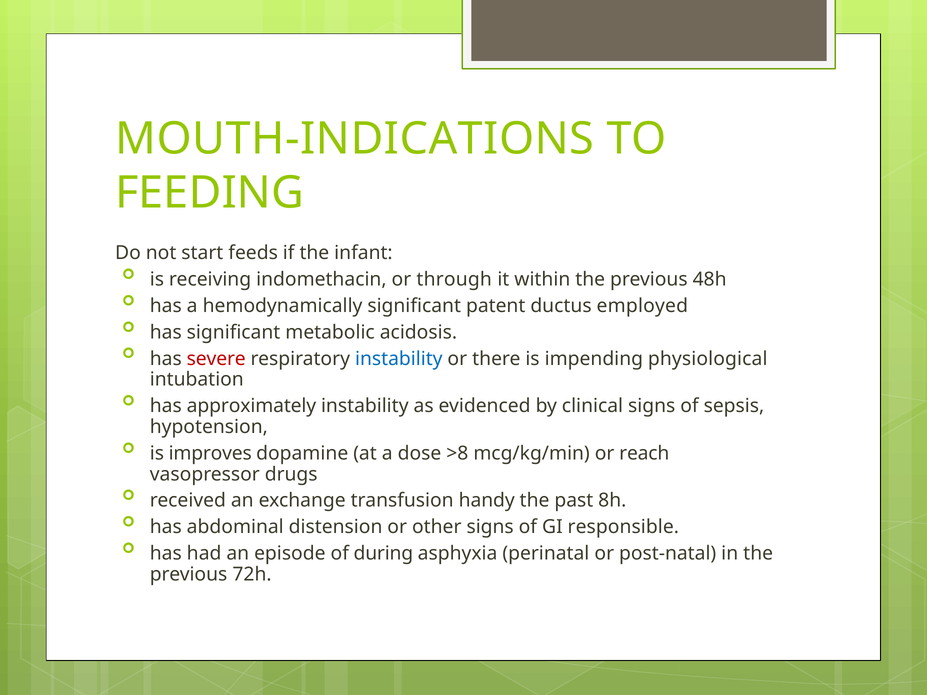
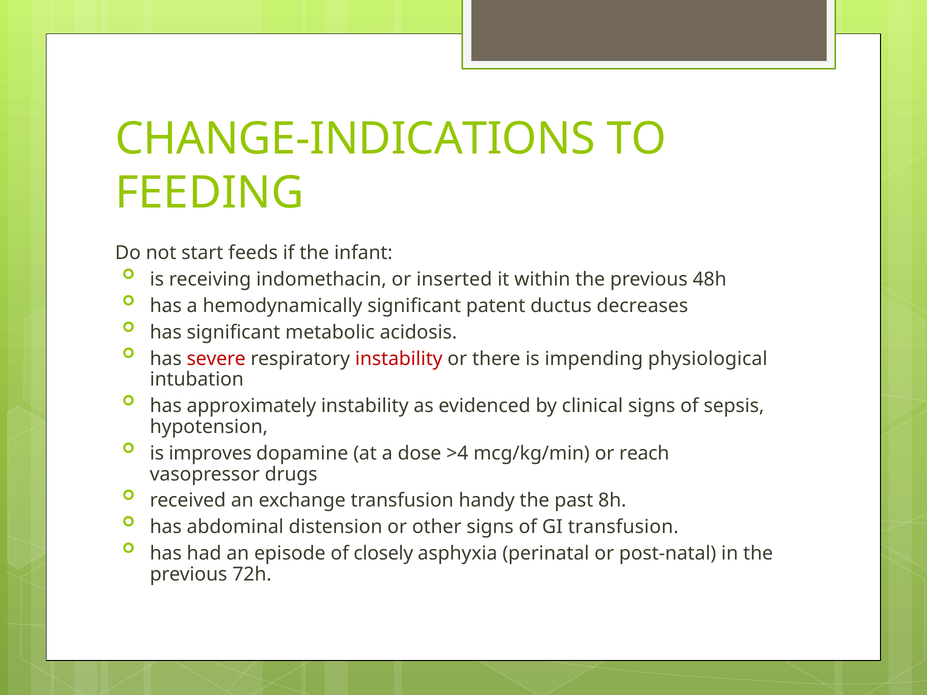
MOUTH-INDICATIONS: MOUTH-INDICATIONS -> CHANGE-INDICATIONS (355, 139)
through: through -> inserted (454, 280)
employed: employed -> decreases (642, 306)
instability colour: blue -> red (399, 359)
>8: >8 -> >4 (457, 453)
GI responsible: responsible -> transfusion (623, 527)
during: during -> closely (383, 554)
